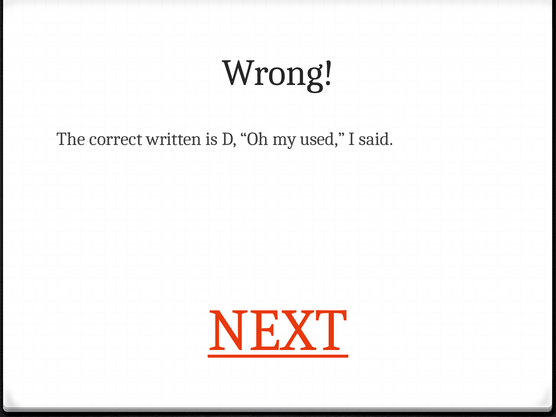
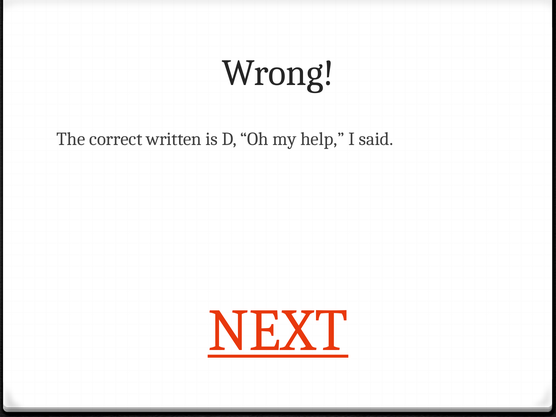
used: used -> help (322, 139)
